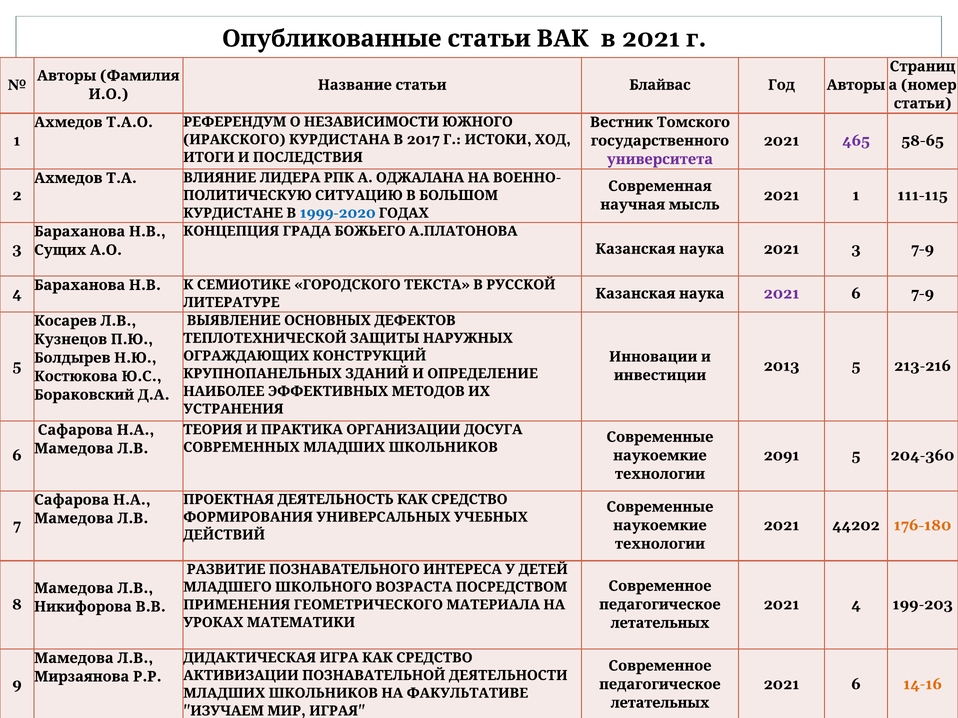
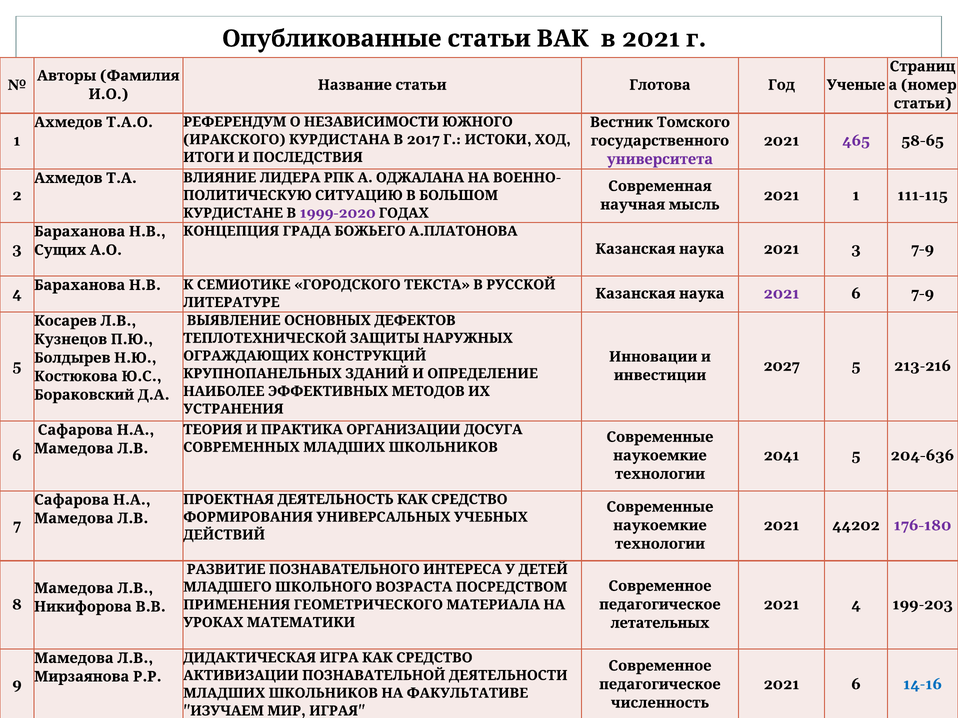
Блайвас: Блайвас -> Глотова (660, 85)
Год Авторы: Авторы -> Ученые (856, 85)
1999-2020 colour: blue -> purple (338, 213)
2013: 2013 -> 2027 (782, 366)
2091: 2091 -> 2041 (782, 456)
204-360: 204-360 -> 204-636 (922, 456)
176-180 colour: orange -> purple (923, 526)
14-16 colour: orange -> blue (923, 685)
летательных: летательных -> численность (660, 703)
